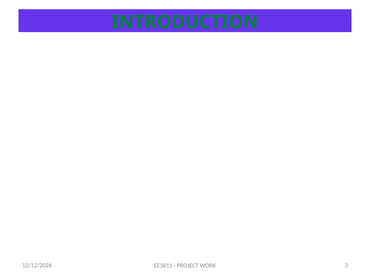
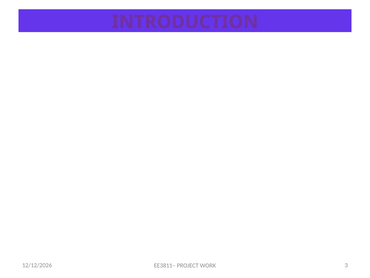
INTRODUCTION colour: green -> purple (185, 22)
